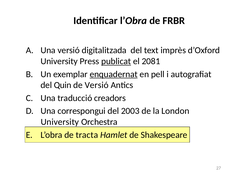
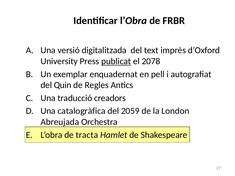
2081: 2081 -> 2078 (151, 61)
enquadernat underline: present -> none (114, 74)
de Versió: Versió -> Regles (97, 85)
correspongui: correspongui -> catalogràfica (82, 111)
2003: 2003 -> 2059 (130, 111)
University: University -> Abreujada (60, 122)
